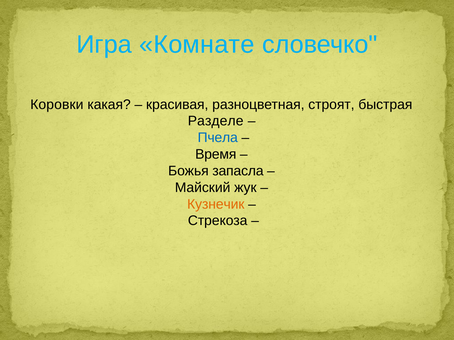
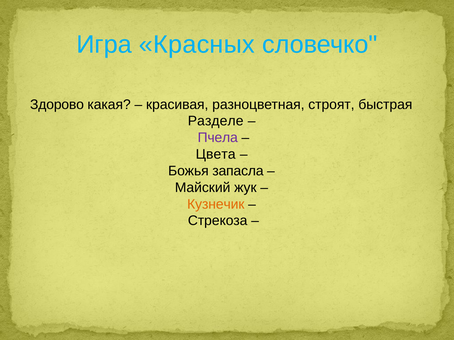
Комнате: Комнате -> Красных (197, 45)
Коровки: Коровки -> Здорово (57, 105)
Пчела colour: blue -> purple (218, 138)
Время: Время -> Цвета (216, 155)
